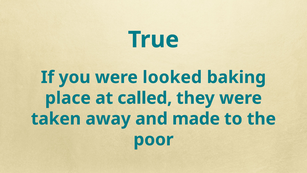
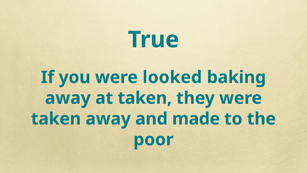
place: place -> away (68, 98)
at called: called -> taken (145, 98)
